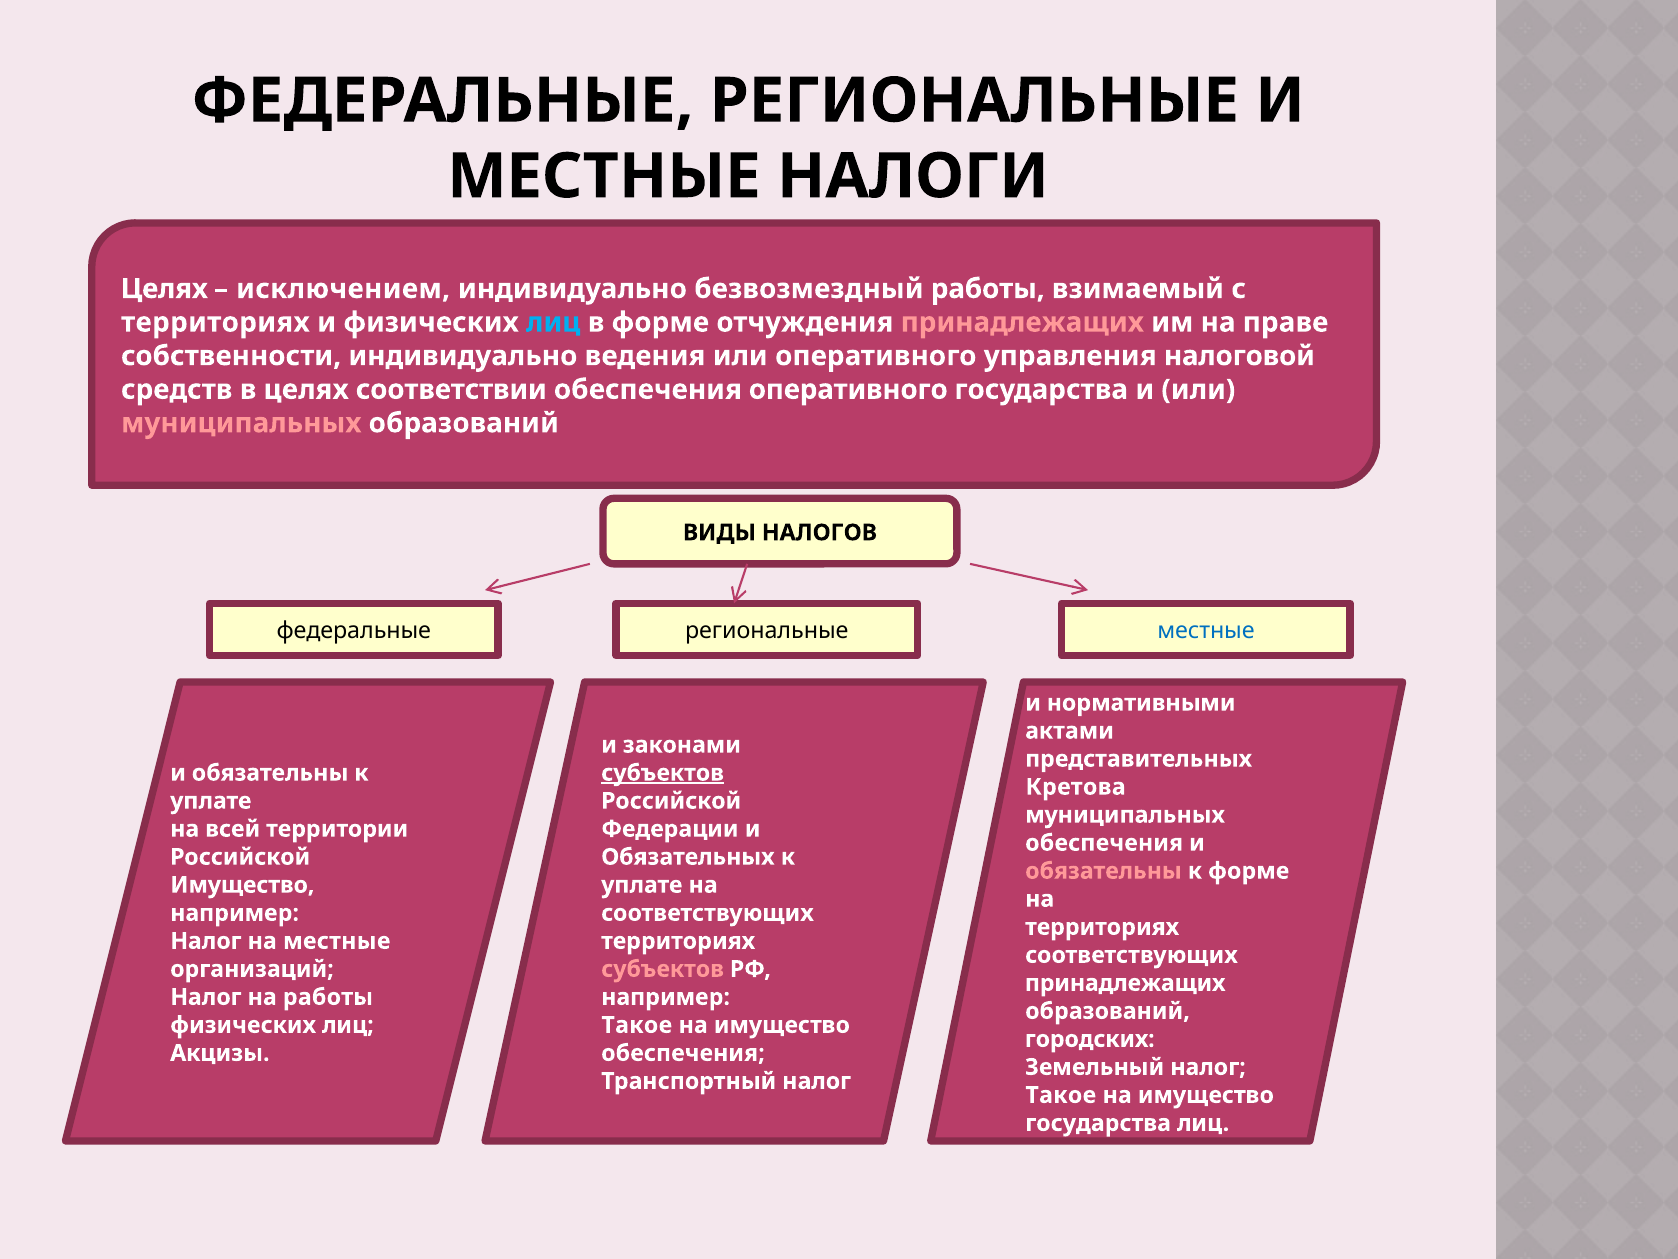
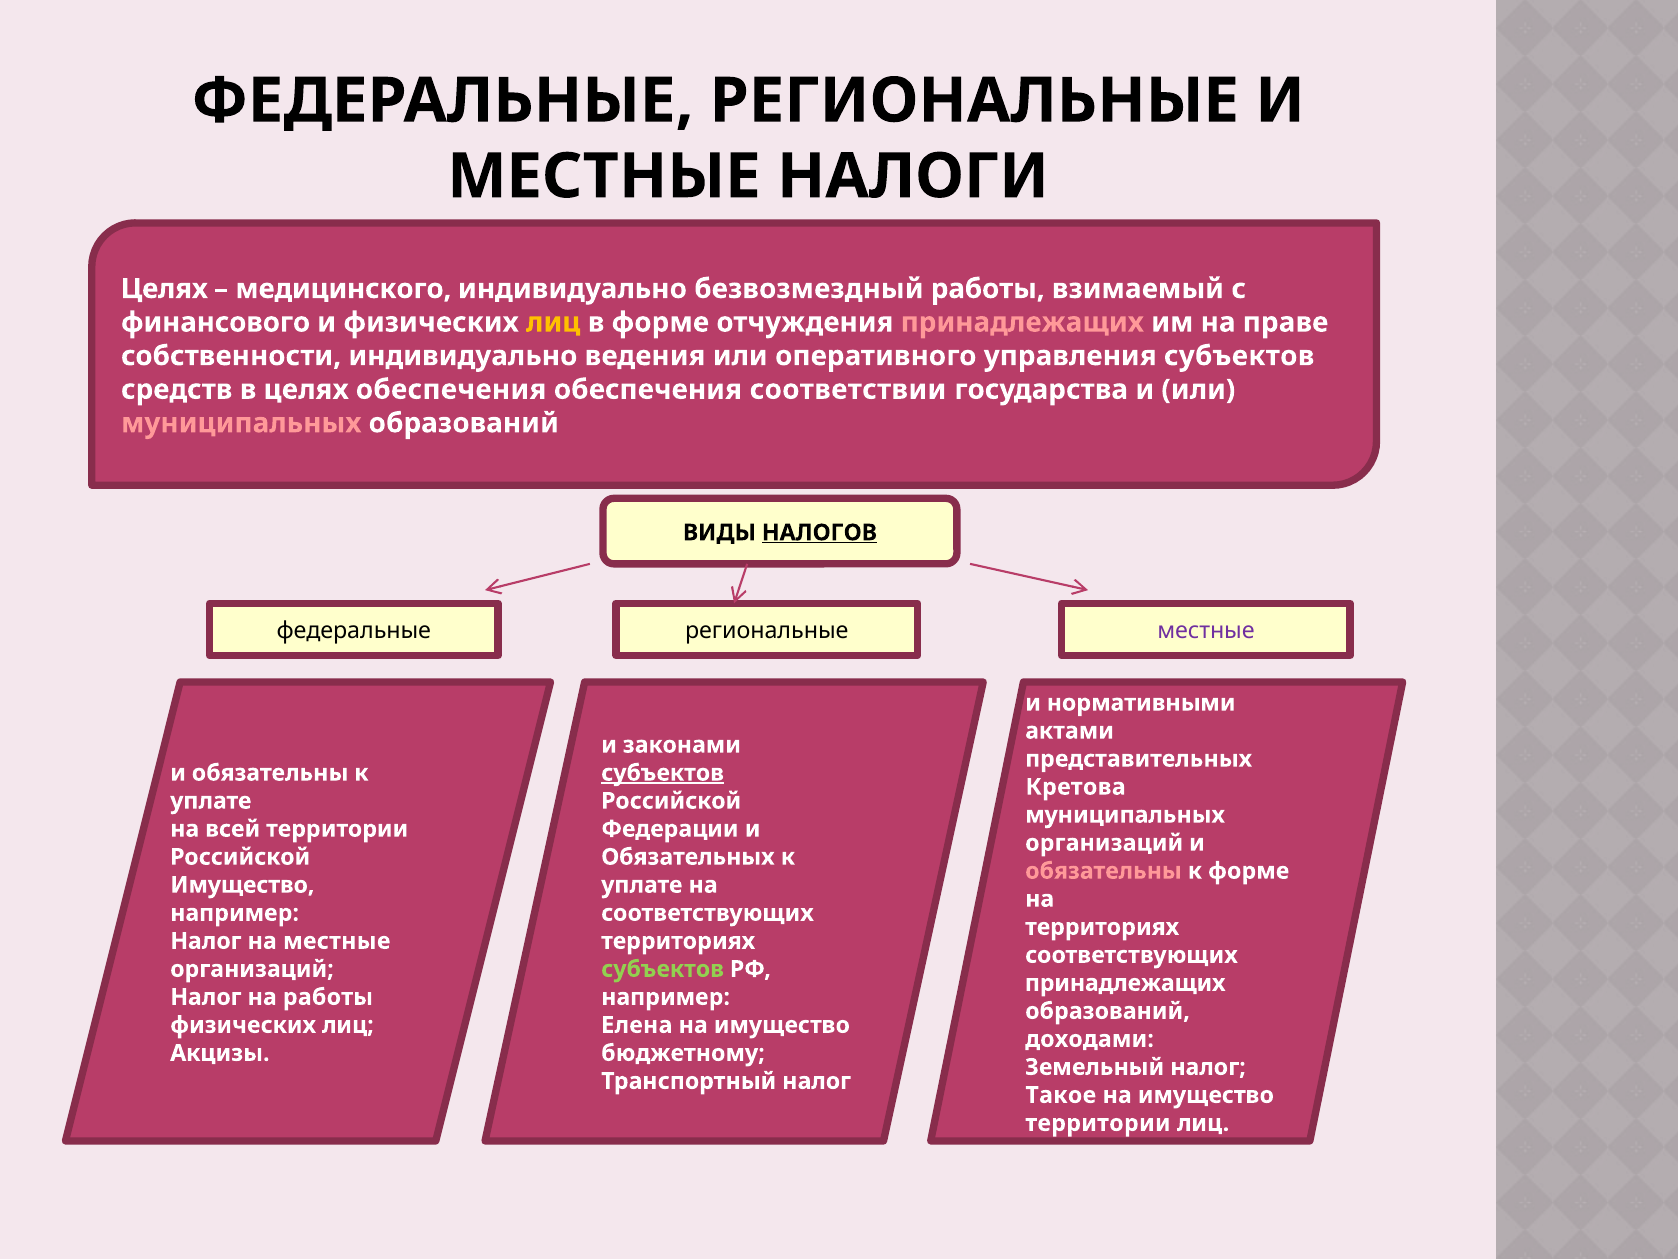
исключением: исключением -> медицинского (343, 289)
территориях: территориях -> финансового (216, 322)
лиц colour: light blue -> yellow (553, 322)
управления налоговой: налоговой -> субъектов (1239, 356)
целях соответствии: соответствии -> обеспечения (451, 389)
обеспечения оперативного: оперативного -> соответствии (848, 389)
НАЛОГОВ underline: none -> present (819, 532)
местные colour: blue -> purple (1206, 631)
обеспечения: обеспечения -> организаций (1104, 843)
субъектов colour: pink -> light green (663, 969)
Такое: Такое -> Елена (637, 1025)
городских: городских -> доходами (1090, 1039)
обеспечения: обеспечения -> бюджетному (683, 1053)
государства: государства -> территории (1098, 1123)
